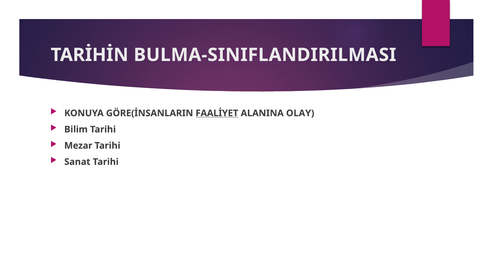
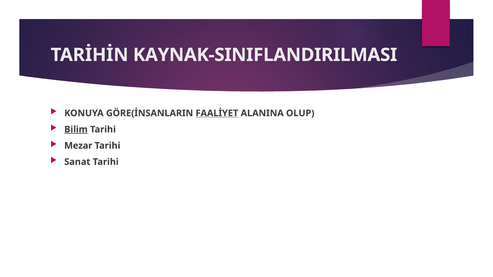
BULMA-SINIFLANDIRILMASI: BULMA-SINIFLANDIRILMASI -> KAYNAK-SINIFLANDIRILMASI (265, 55)
OLAY: OLAY -> OLUP (300, 113)
Bilim underline: none -> present (76, 130)
